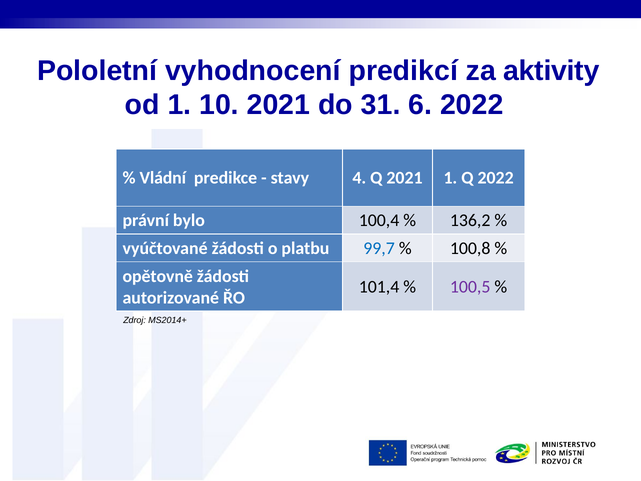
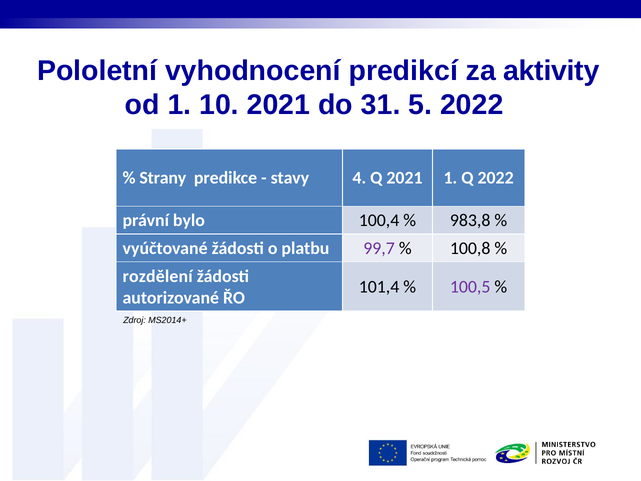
6: 6 -> 5 (420, 105)
Vládní: Vládní -> Strany (163, 178)
136,2: 136,2 -> 983,8 (470, 220)
99,7 colour: blue -> purple (379, 248)
opětovně: opětovně -> rozdělení (158, 276)
